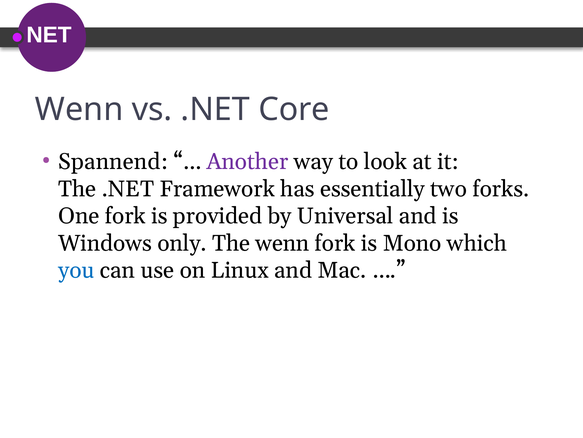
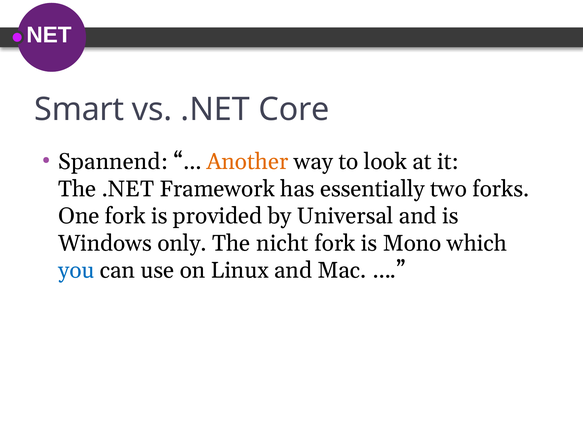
Wenn: Wenn -> Smart (79, 109)
Another colour: purple -> orange (247, 161)
The wenn: wenn -> nicht (282, 243)
